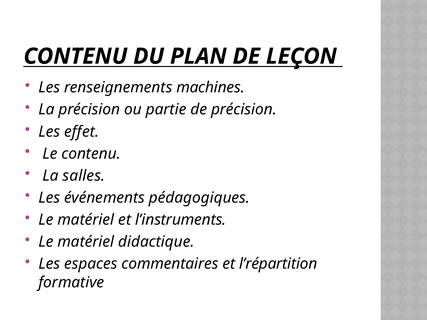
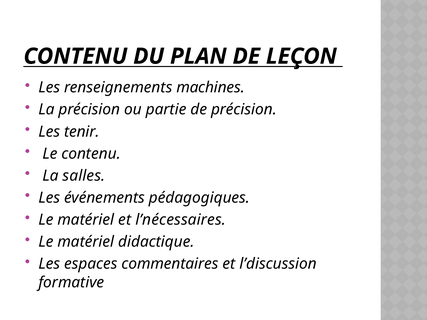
effet: effet -> tenir (82, 132)
l’instruments: l’instruments -> l’nécessaires (181, 220)
l’répartition: l’répartition -> l’discussion (278, 264)
